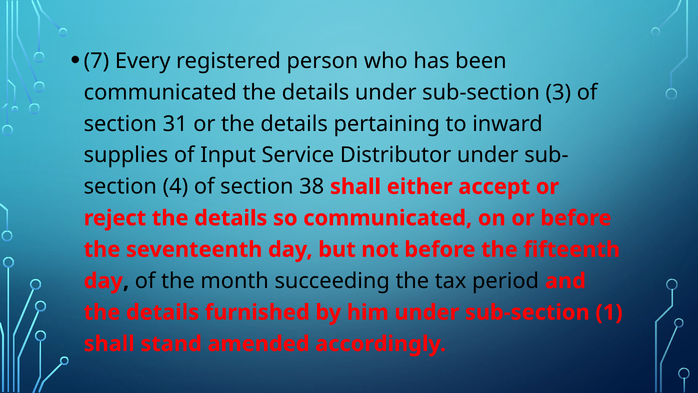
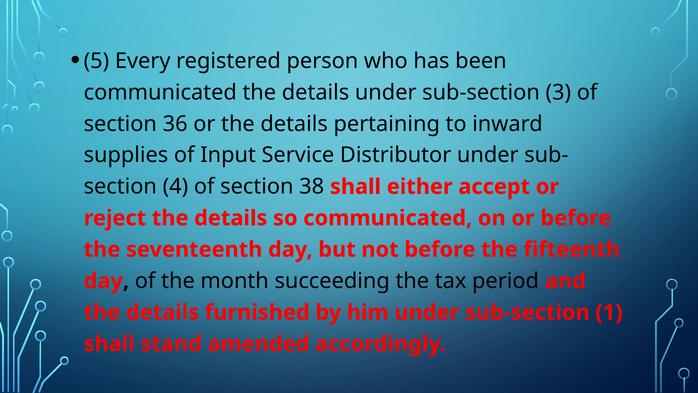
7: 7 -> 5 (96, 61)
31: 31 -> 36 (175, 124)
